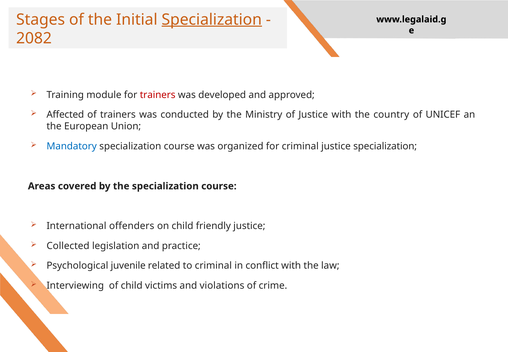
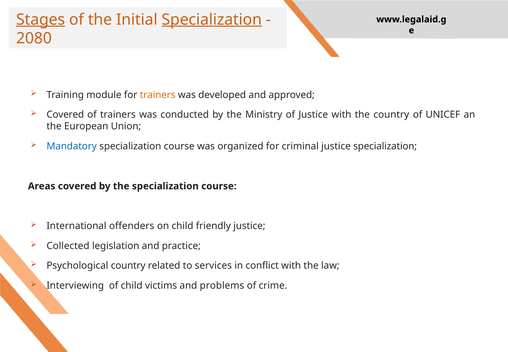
Stages underline: none -> present (41, 20)
2082: 2082 -> 2080 (34, 38)
trainers colour: red -> orange (158, 95)
Affected: Affected -> Covered (65, 115)
Psychological juvenile: juvenile -> country (128, 266)
to criminal: criminal -> services (213, 266)
violations: violations -> problems (222, 285)
